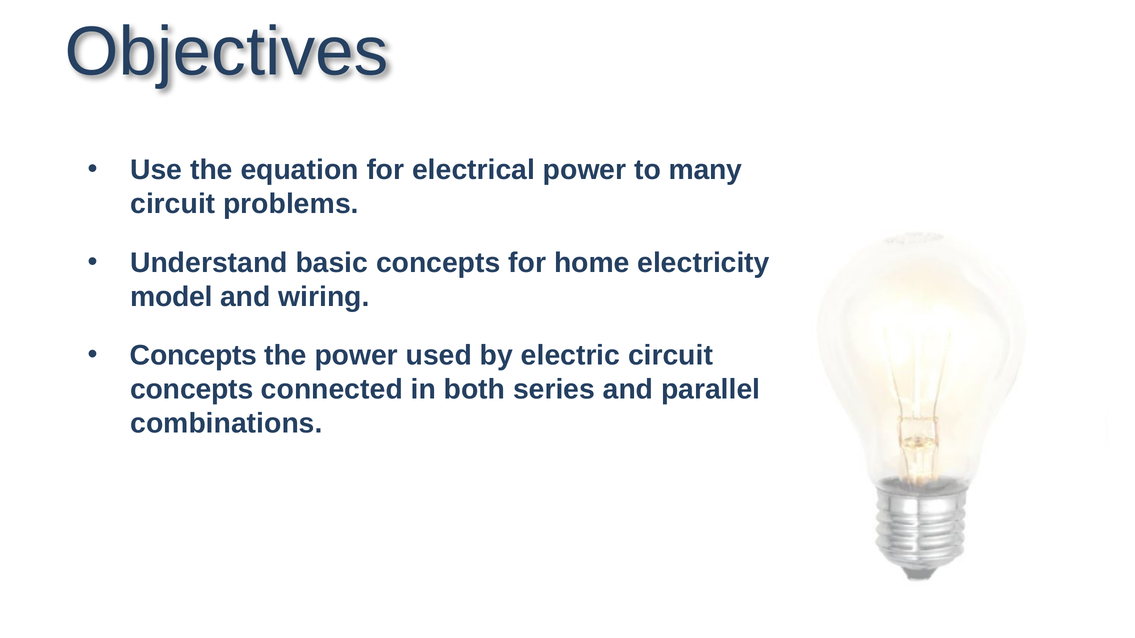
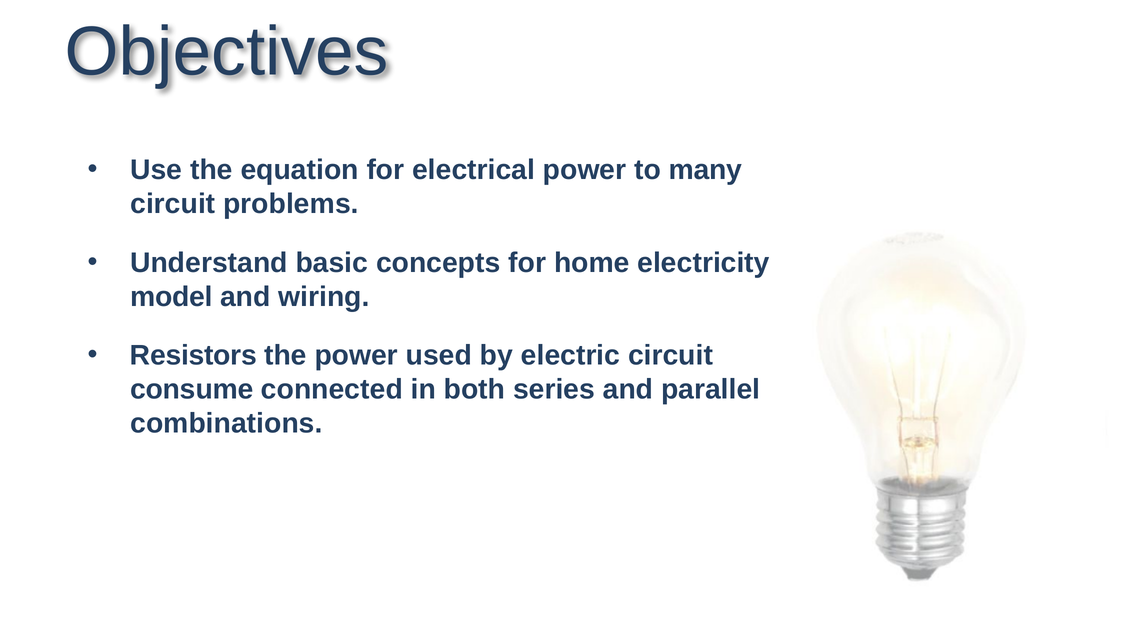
Concepts: Concepts -> Resistors (193, 356)
concepts: concepts -> consume (192, 390)
